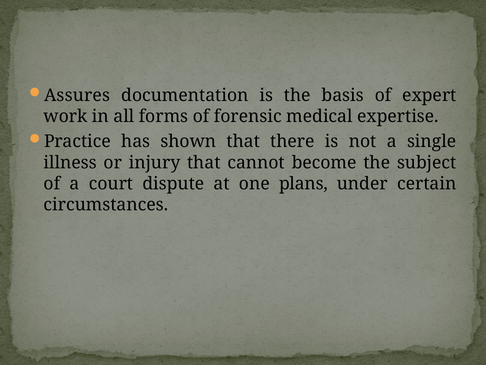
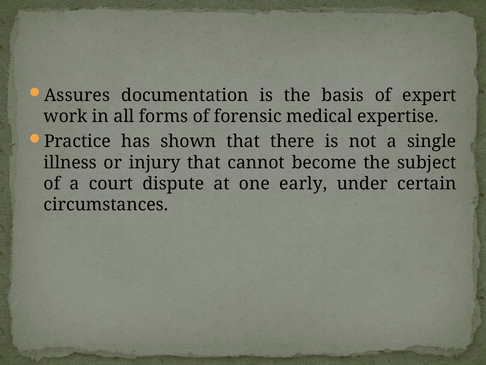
plans: plans -> early (303, 183)
